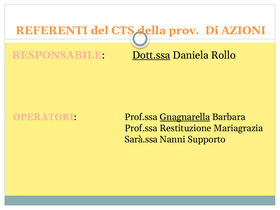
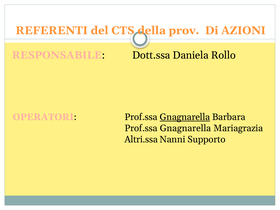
Dott.ssa underline: present -> none (151, 55)
Restituzione: Restituzione -> Gnagnarella (185, 128)
Sarà.ssa: Sarà.ssa -> Altri.ssa (141, 139)
